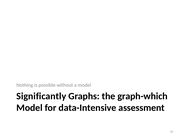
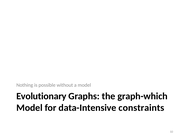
Significantly: Significantly -> Evolutionary (41, 96)
assessment: assessment -> constraints (141, 108)
